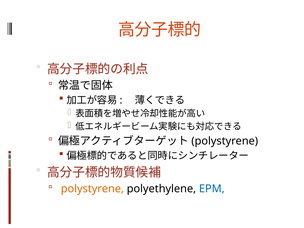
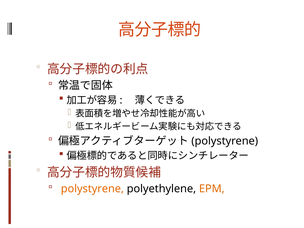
EPM colour: blue -> orange (212, 189)
